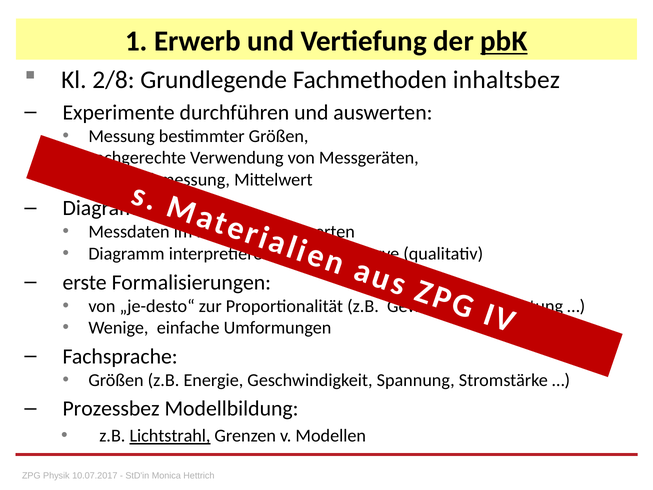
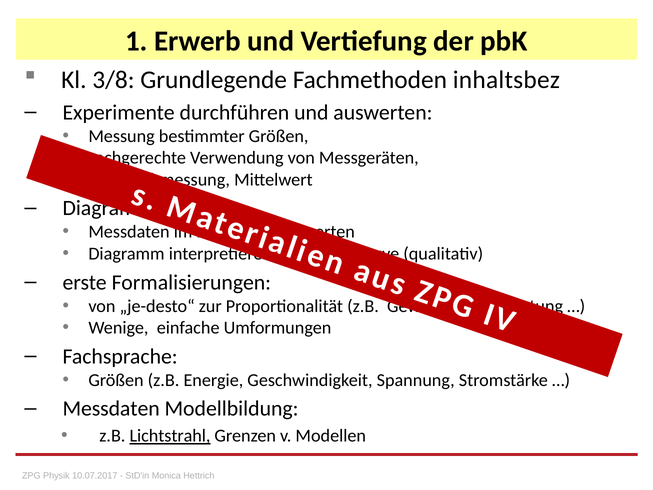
pbK underline: present -> none (504, 41)
2/8: 2/8 -> 3/8 (113, 80)
Prozessbez: Prozessbez -> Messdaten (111, 408)
